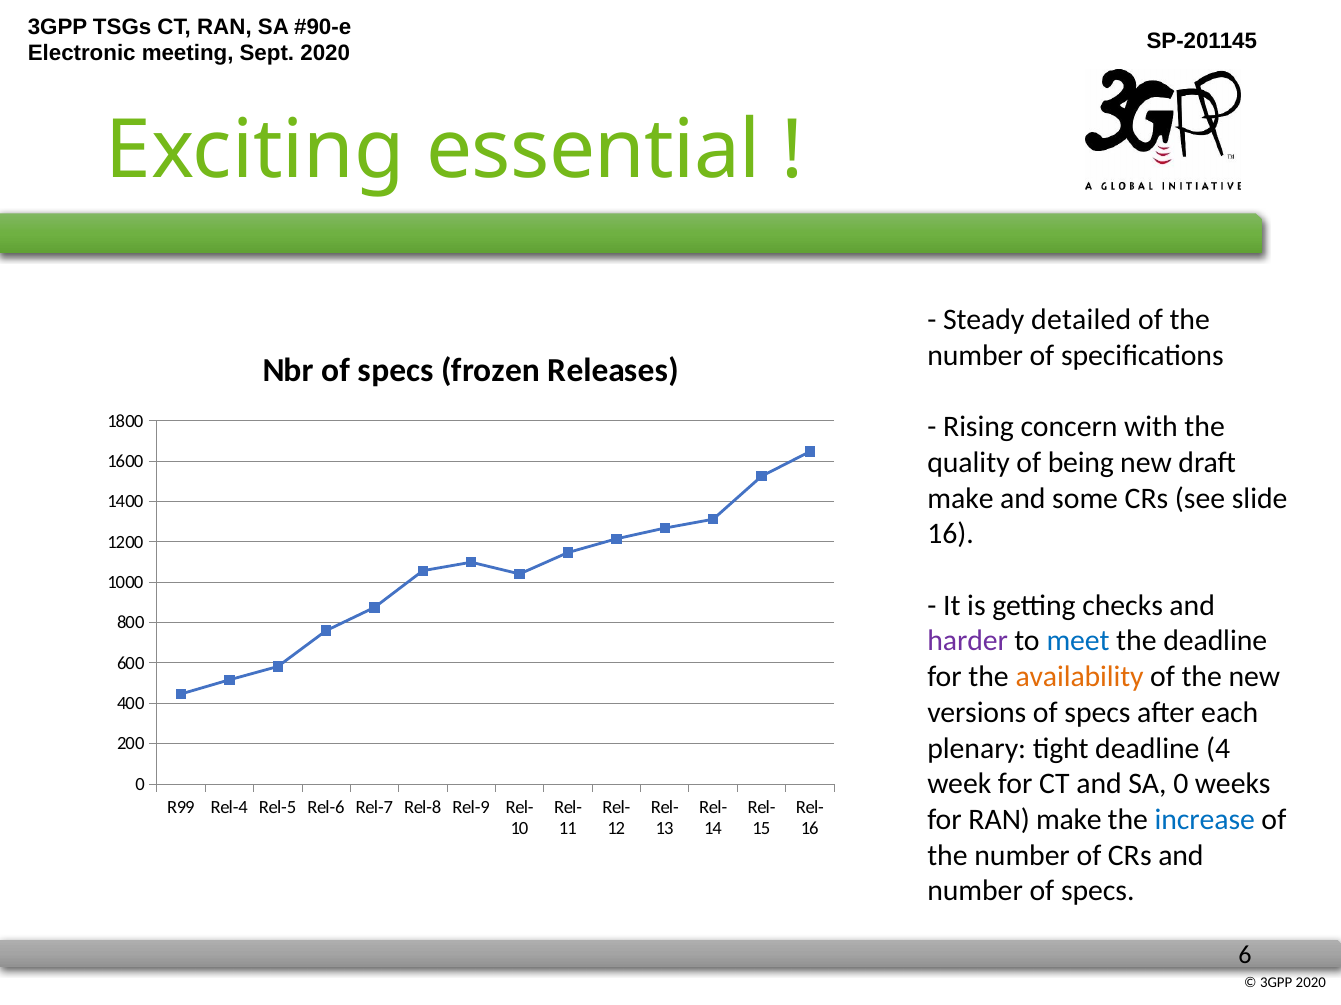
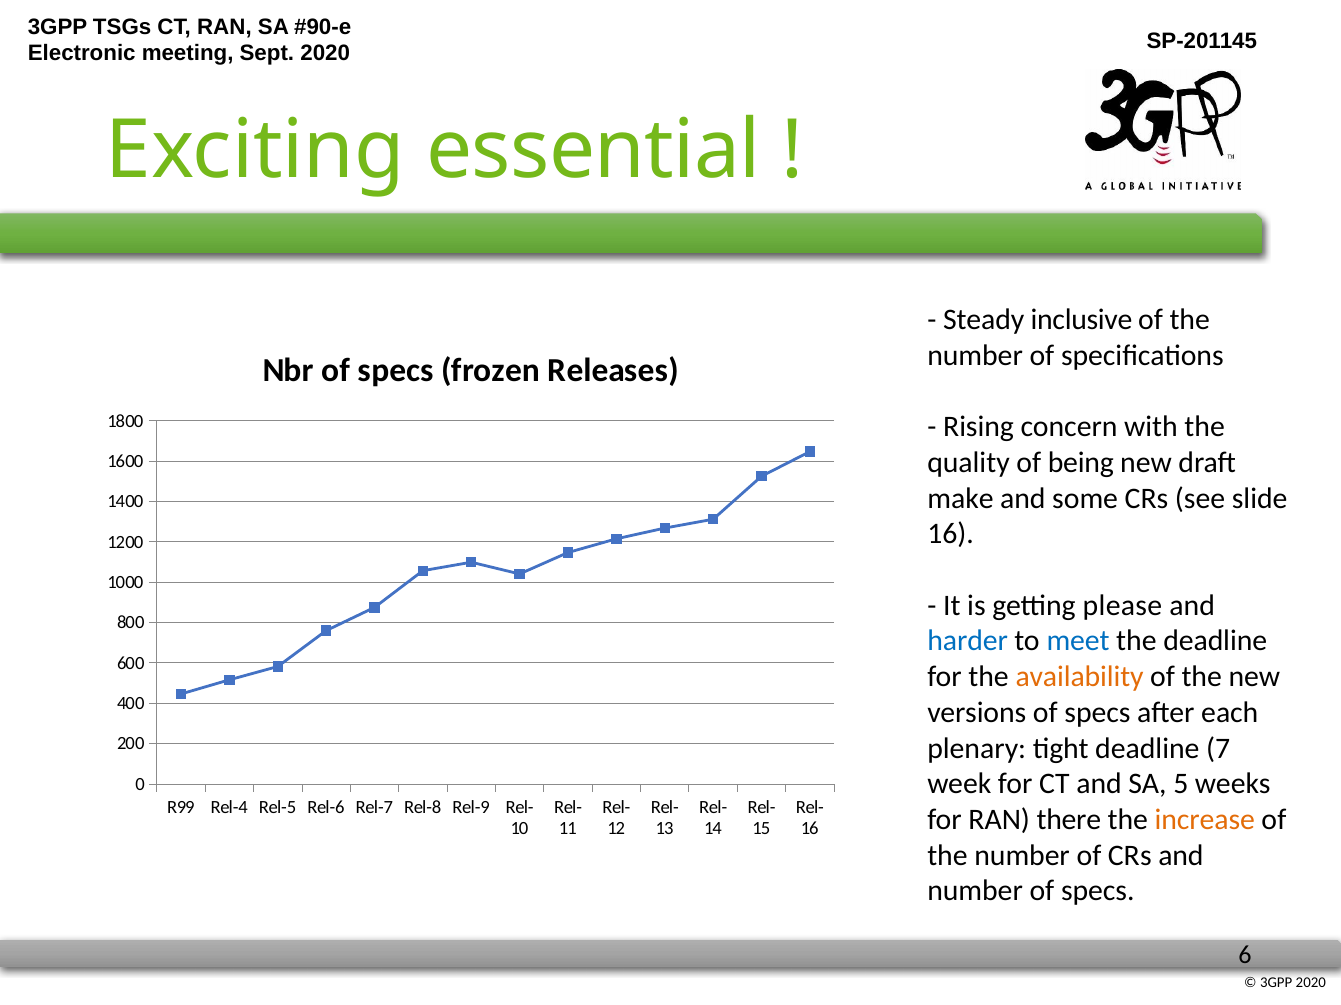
detailed: detailed -> inclusive (1082, 320)
checks: checks -> please (1122, 606)
harder colour: purple -> blue (968, 642)
4: 4 -> 7 (1218, 749)
SA 0: 0 -> 5 (1181, 785)
RAN make: make -> there (1069, 820)
increase colour: blue -> orange (1205, 820)
